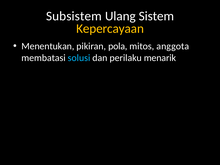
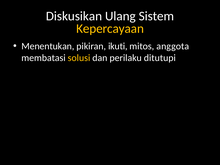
Subsistem: Subsistem -> Diskusikan (74, 16)
pola: pola -> ikuti (118, 46)
solusi colour: light blue -> yellow (79, 58)
menarik: menarik -> ditutupi (160, 58)
